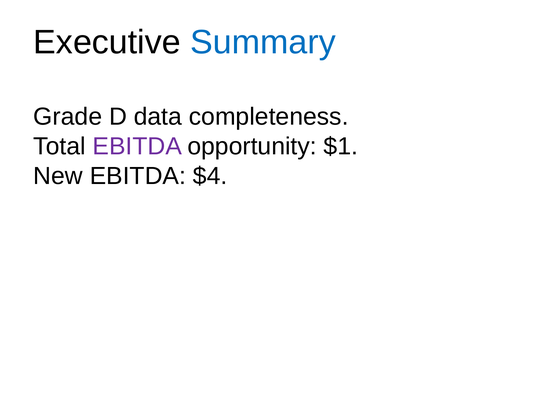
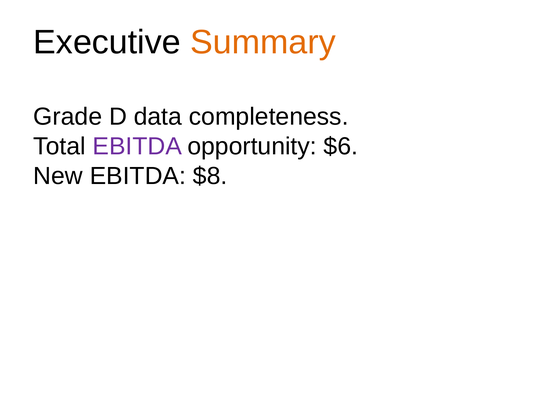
Summary colour: blue -> orange (263, 42)
$1: $1 -> $6 (341, 147)
$4: $4 -> $8 (210, 176)
